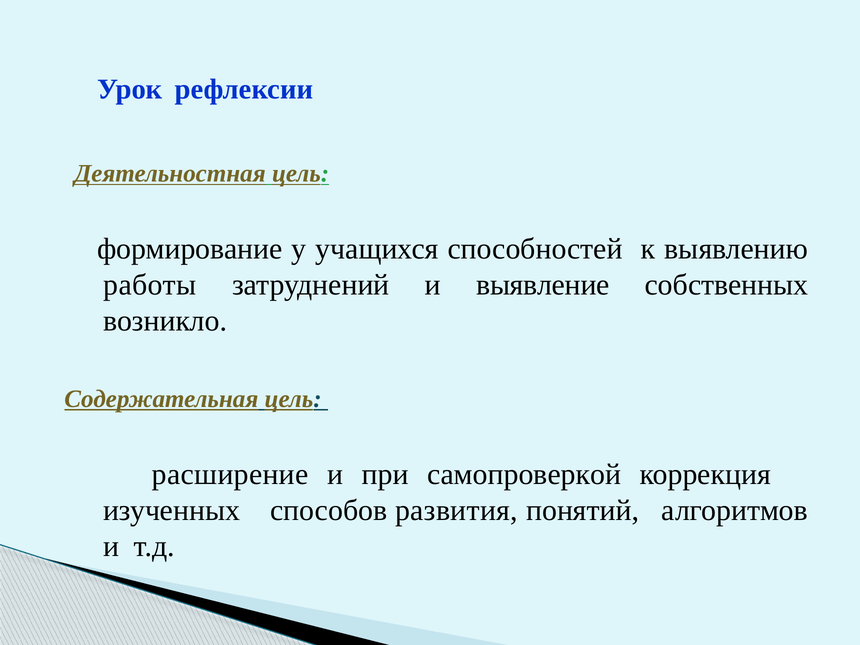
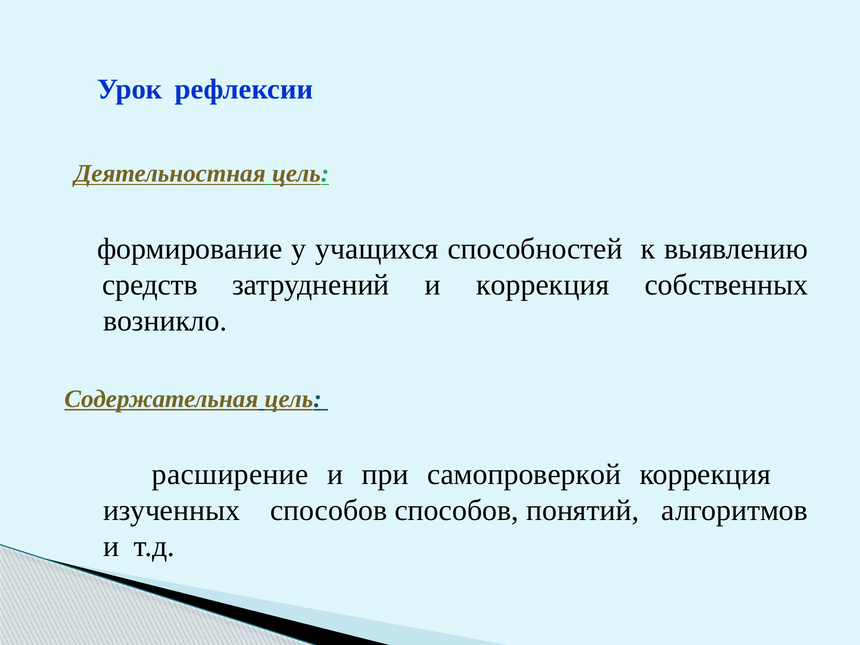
работы: работы -> средств (150, 285)
и выявление: выявление -> коррекция (543, 285)
способов развития: развития -> способов (457, 510)
